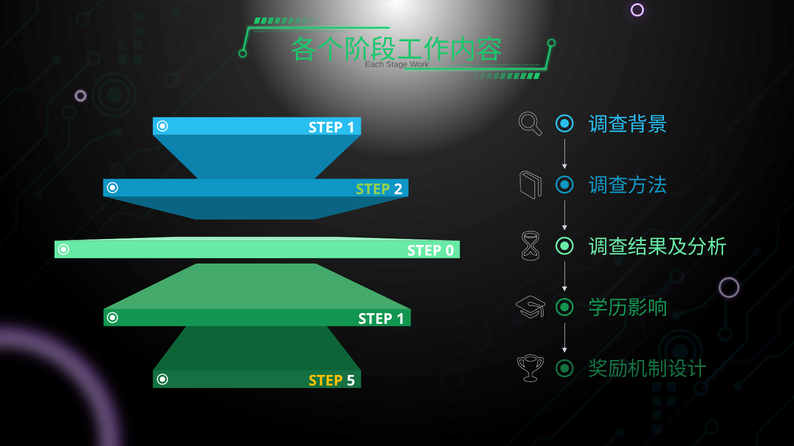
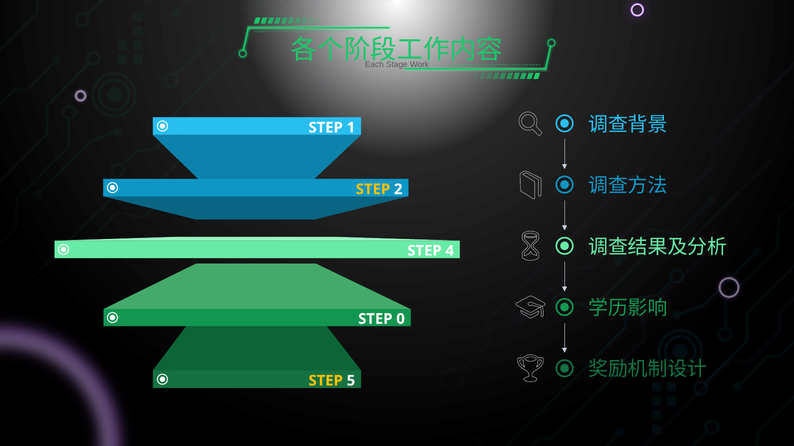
STEP colour: light green -> yellow (373, 190)
0: 0 -> 4 (450, 251)
1: 1 -> 0 (401, 319)
